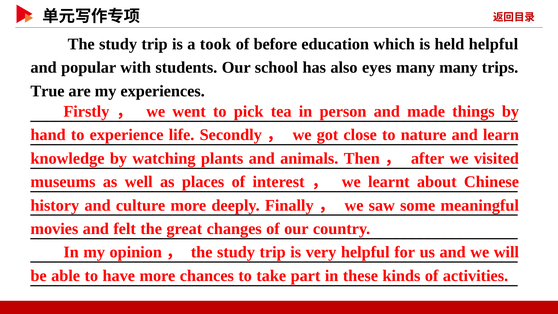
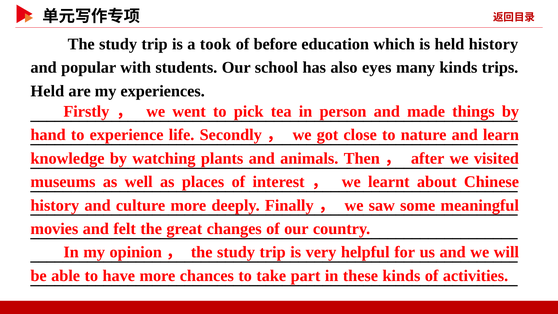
held helpful: helpful -> history (493, 44)
many many: many -> kinds (458, 68)
True: True -> Held (47, 91)
